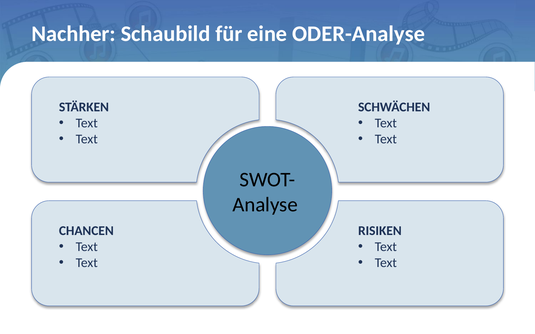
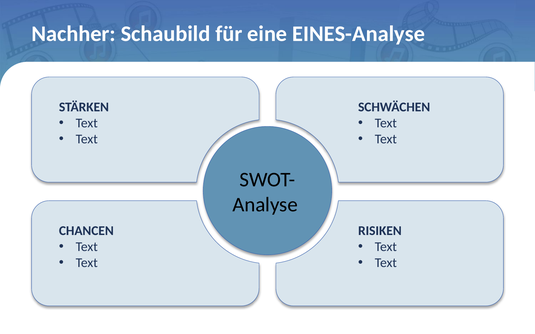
ODER-Analyse: ODER-Analyse -> EINES-Analyse (359, 34)
